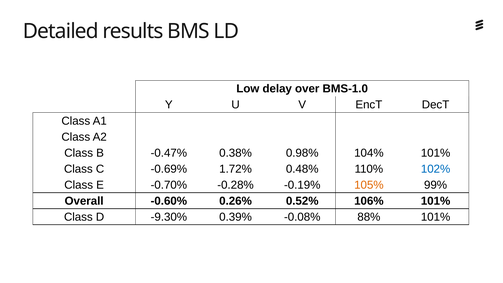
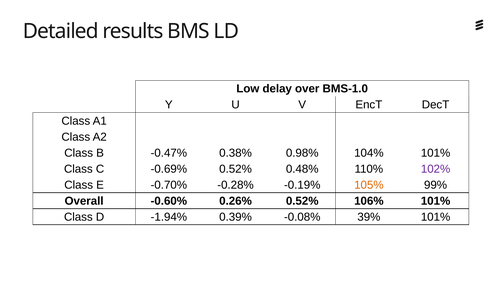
-0.69% 1.72%: 1.72% -> 0.52% (236, 169)
102% colour: blue -> purple (436, 169)
-9.30%: -9.30% -> -1.94% (169, 217)
88%: 88% -> 39% (369, 217)
